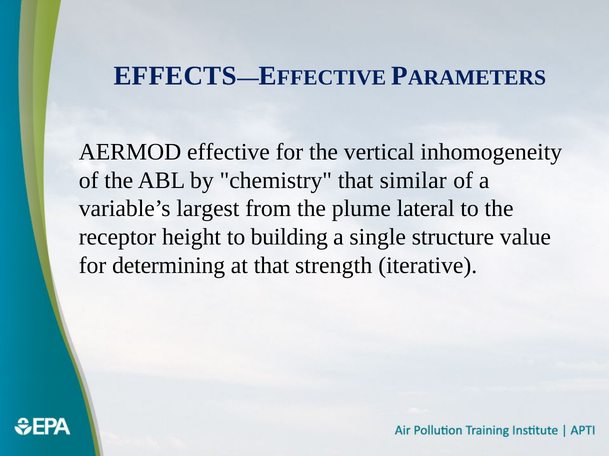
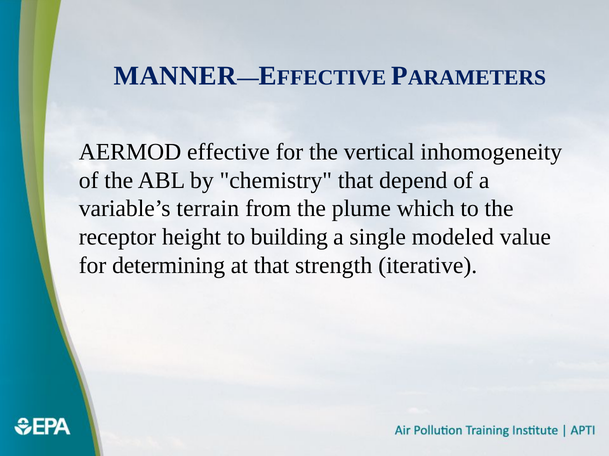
EFFECTS: EFFECTS -> MANNER (175, 76)
similar: similar -> depend (413, 180)
largest: largest -> terrain (208, 209)
lateral: lateral -> which (426, 209)
structure: structure -> modeled (453, 237)
